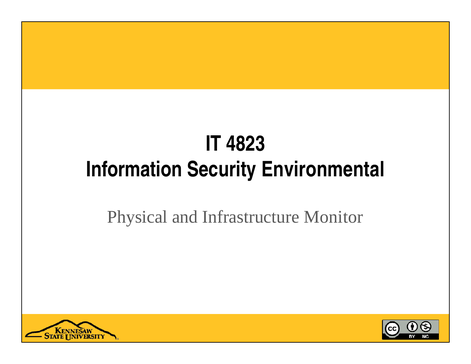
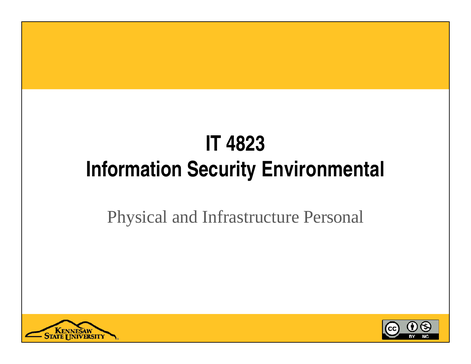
Monitor: Monitor -> Personal (334, 217)
